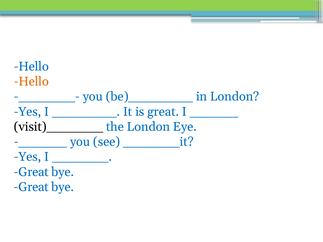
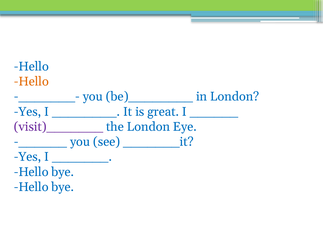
visit)_______ colour: black -> purple (59, 127)
Great: Great -> Hello (31, 172)
Great: Great -> Hello (31, 187)
